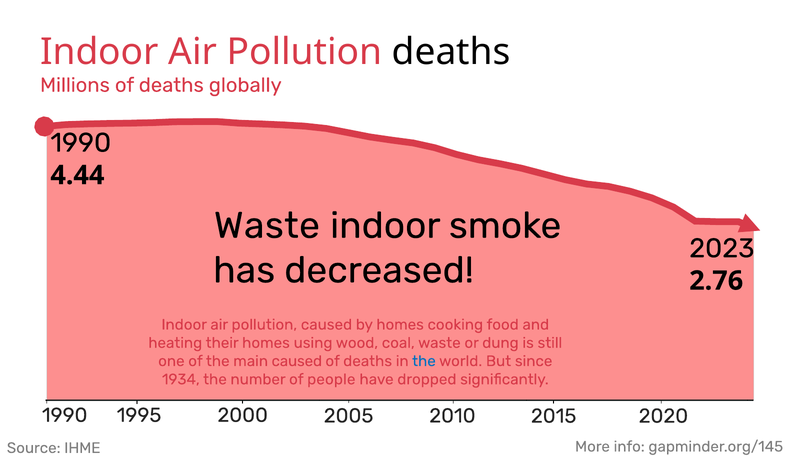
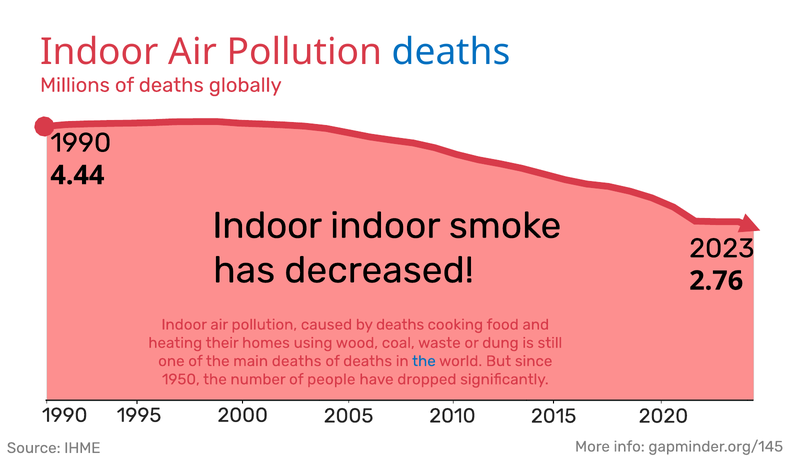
deaths colour: black -> blue (451, 52)
Waste: Waste -> Indoor (267, 226)
by homes: homes -> deaths (400, 325)
main caused: caused -> deaths (297, 361)
1934: 1934 -> 1950 (181, 379)
